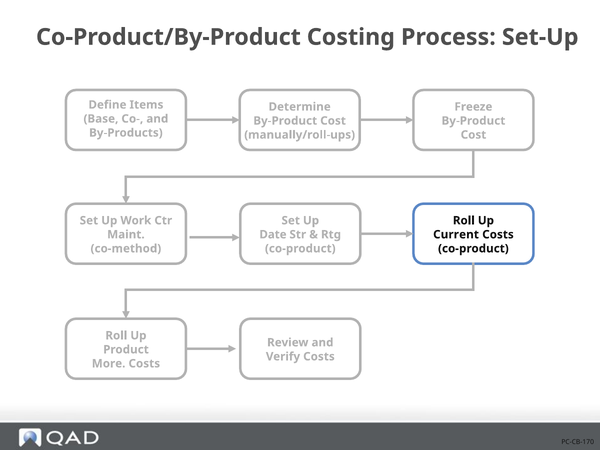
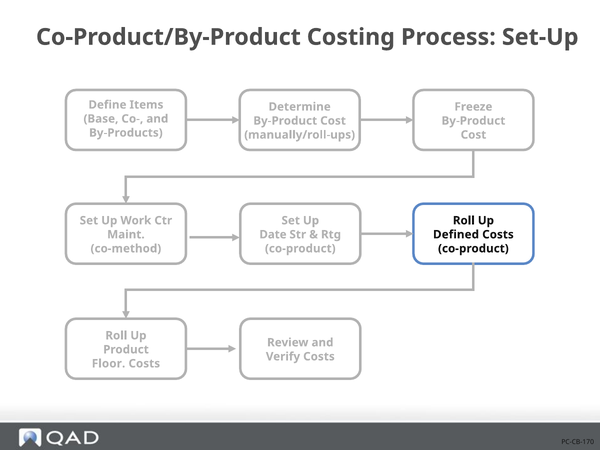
Current: Current -> Defined (456, 235)
More: More -> Floor (109, 364)
